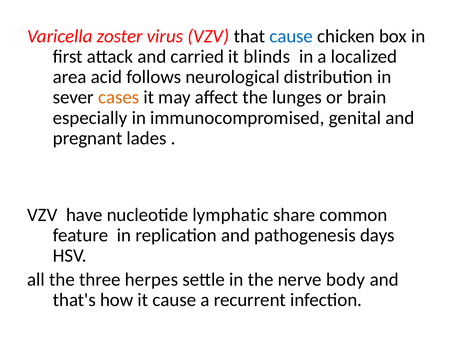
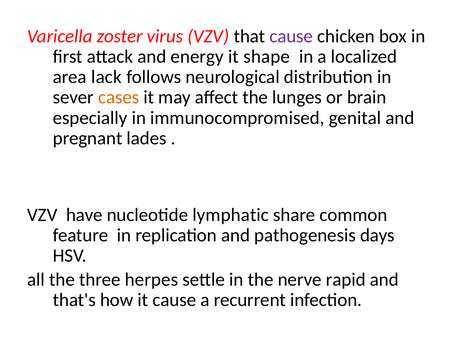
cause colour: blue -> purple (291, 36)
carried: carried -> energy (197, 57)
blinds: blinds -> shape (267, 57)
acid: acid -> lack (106, 77)
body: body -> rapid (346, 280)
